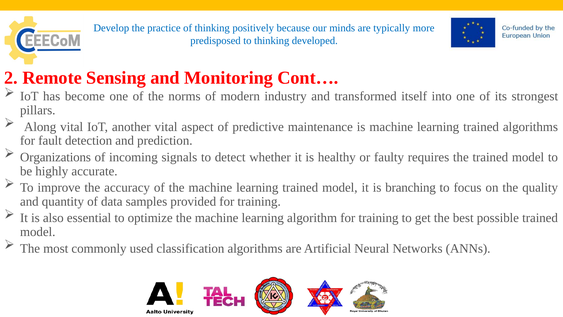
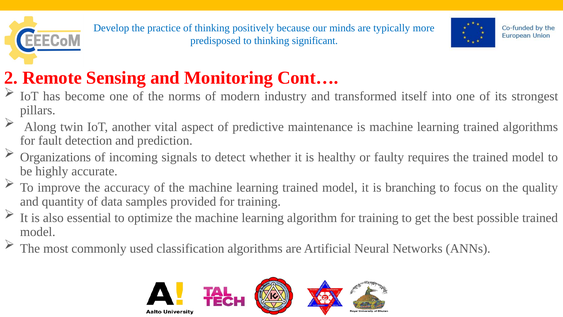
developed: developed -> significant (315, 41)
Along vital: vital -> twin (72, 127)
